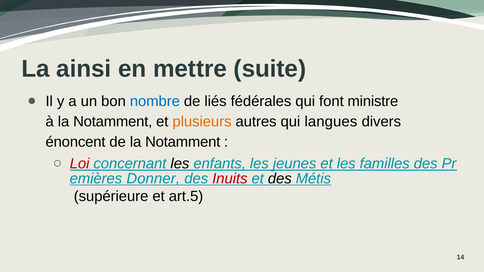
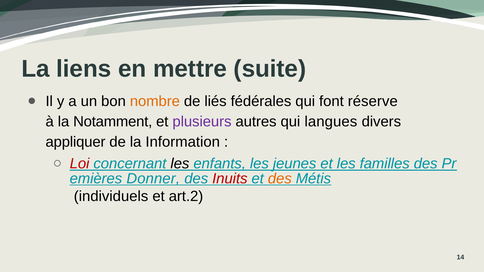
ainsi: ainsi -> liens (84, 69)
nombre colour: blue -> orange (155, 101)
ministre: ministre -> réserve (373, 101)
plusieurs colour: orange -> purple (202, 122)
énoncent: énoncent -> appliquer (76, 142)
de la Notamment: Notamment -> Information (183, 142)
des colour: black -> orange (280, 179)
supérieure: supérieure -> individuels (111, 196)
art.5: art.5 -> art.2 (186, 196)
